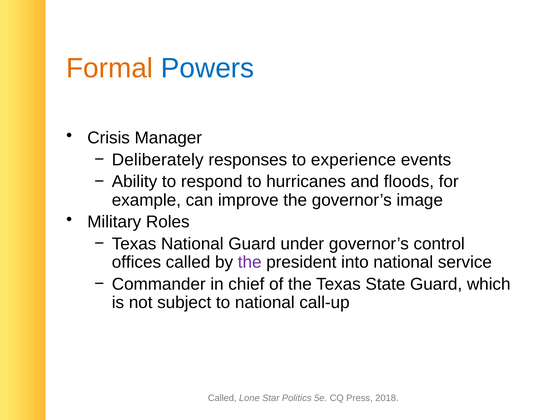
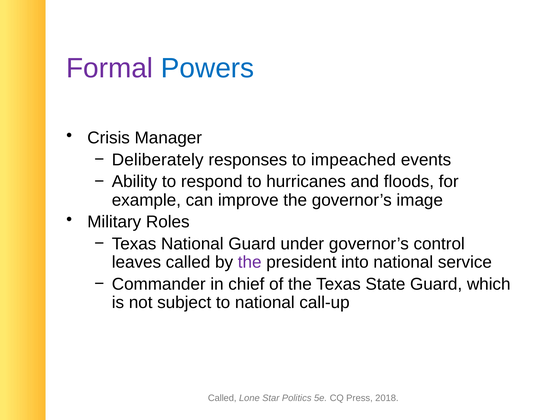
Formal colour: orange -> purple (110, 68)
experience: experience -> impeached (353, 160)
offices: offices -> leaves (136, 262)
